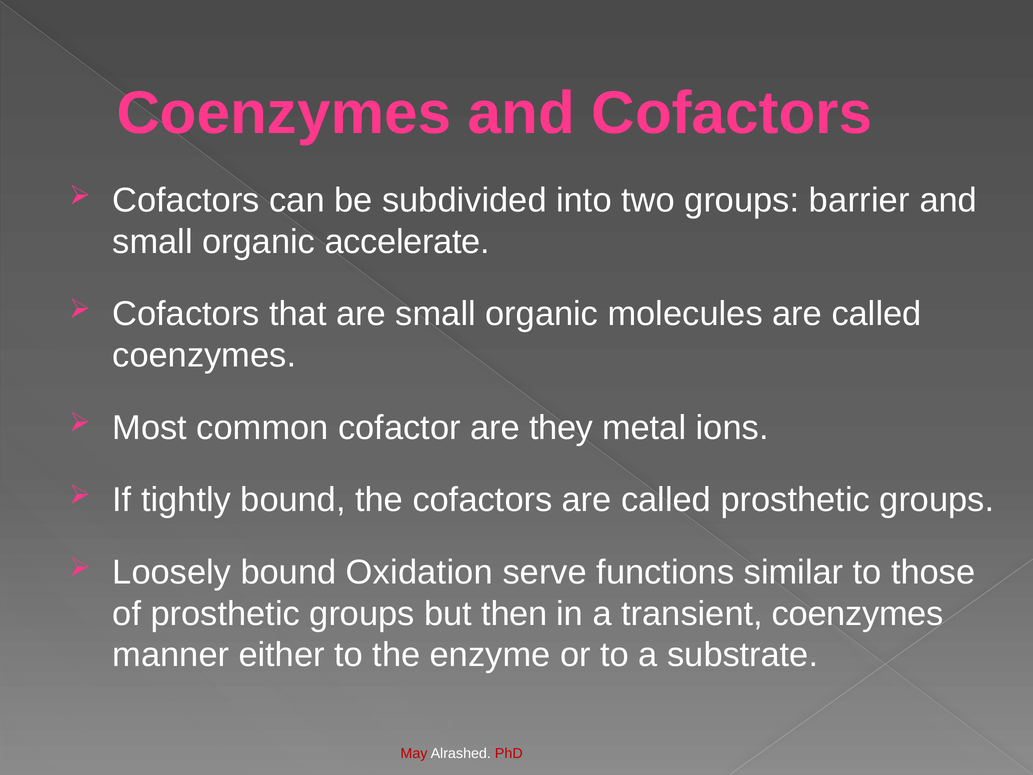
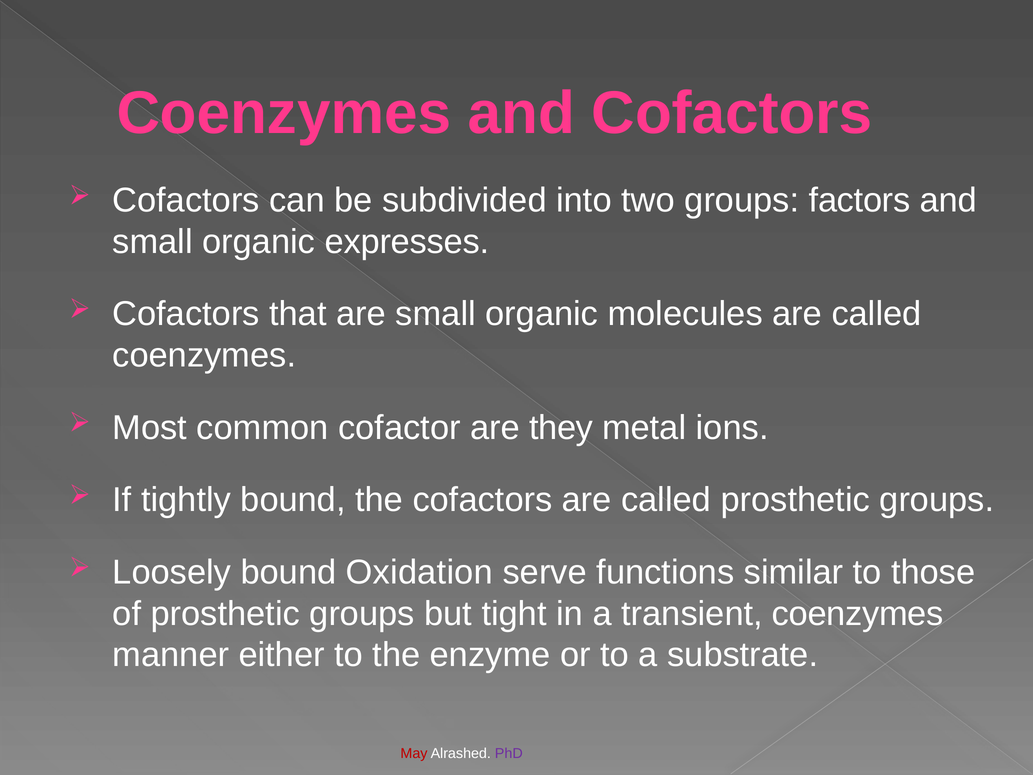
barrier: barrier -> factors (860, 200)
accelerate: accelerate -> expresses (407, 242)
then: then -> tight (514, 614)
PhD colour: red -> purple (509, 753)
